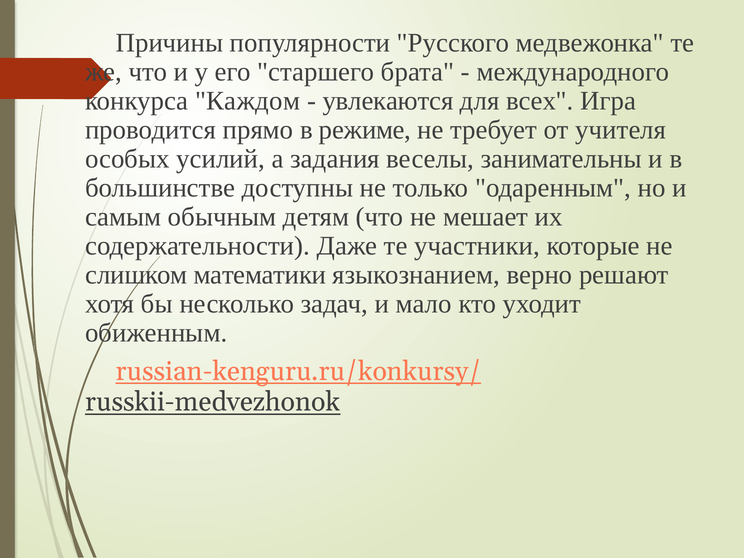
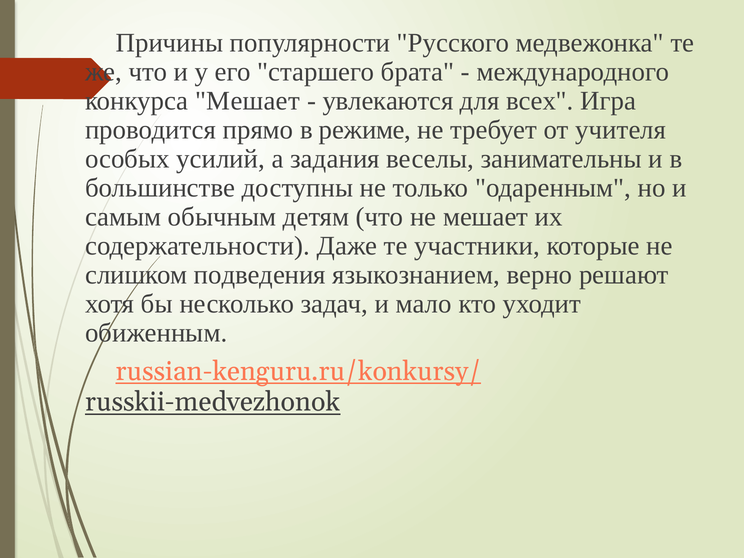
конкурса Каждом: Каждом -> Мешает (248, 101)
математики: математики -> подведения (260, 275)
